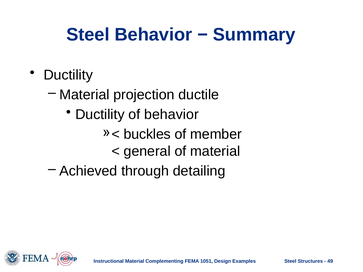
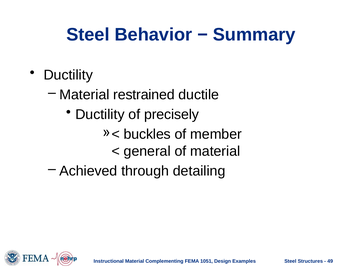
projection: projection -> restrained (144, 95)
of behavior: behavior -> precisely (172, 115)
